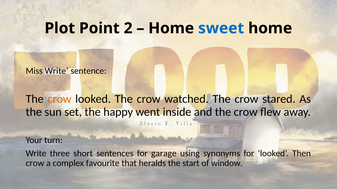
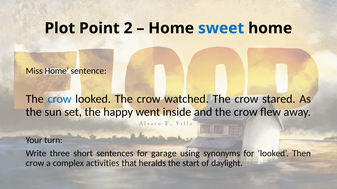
Miss Write: Write -> Home (57, 71)
crow colour: orange -> blue (60, 99)
favourite: favourite -> activities (103, 164)
window: window -> daylight (227, 164)
